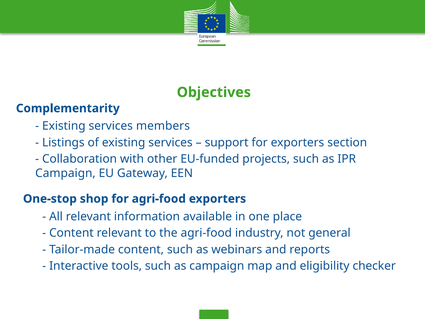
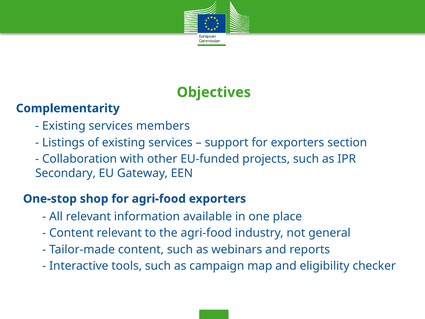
Campaign: Campaign -> Secondary (66, 173)
